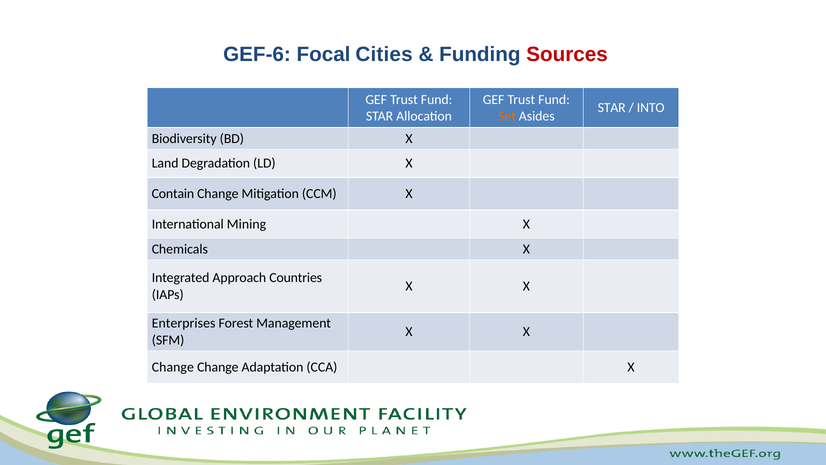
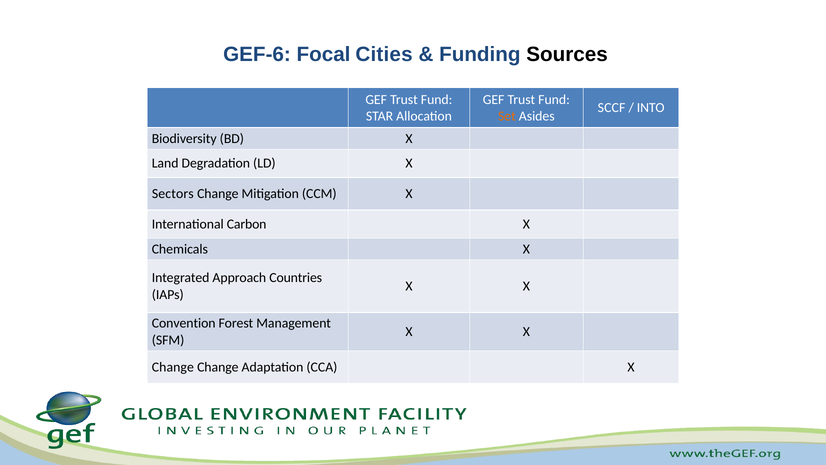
Sources colour: red -> black (567, 54)
STAR: STAR -> SCCF (612, 108)
Contain: Contain -> Sectors (173, 194)
Mining: Mining -> Carbon (247, 224)
Enterprises: Enterprises -> Convention (184, 323)
